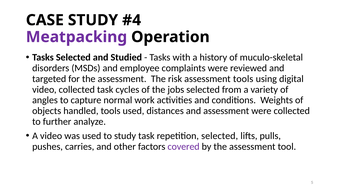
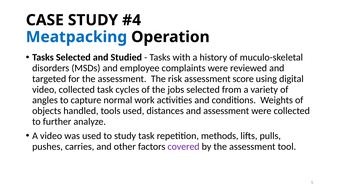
Meatpacking colour: purple -> blue (76, 37)
assessment tools: tools -> score (243, 79)
repetition selected: selected -> methods (220, 136)
